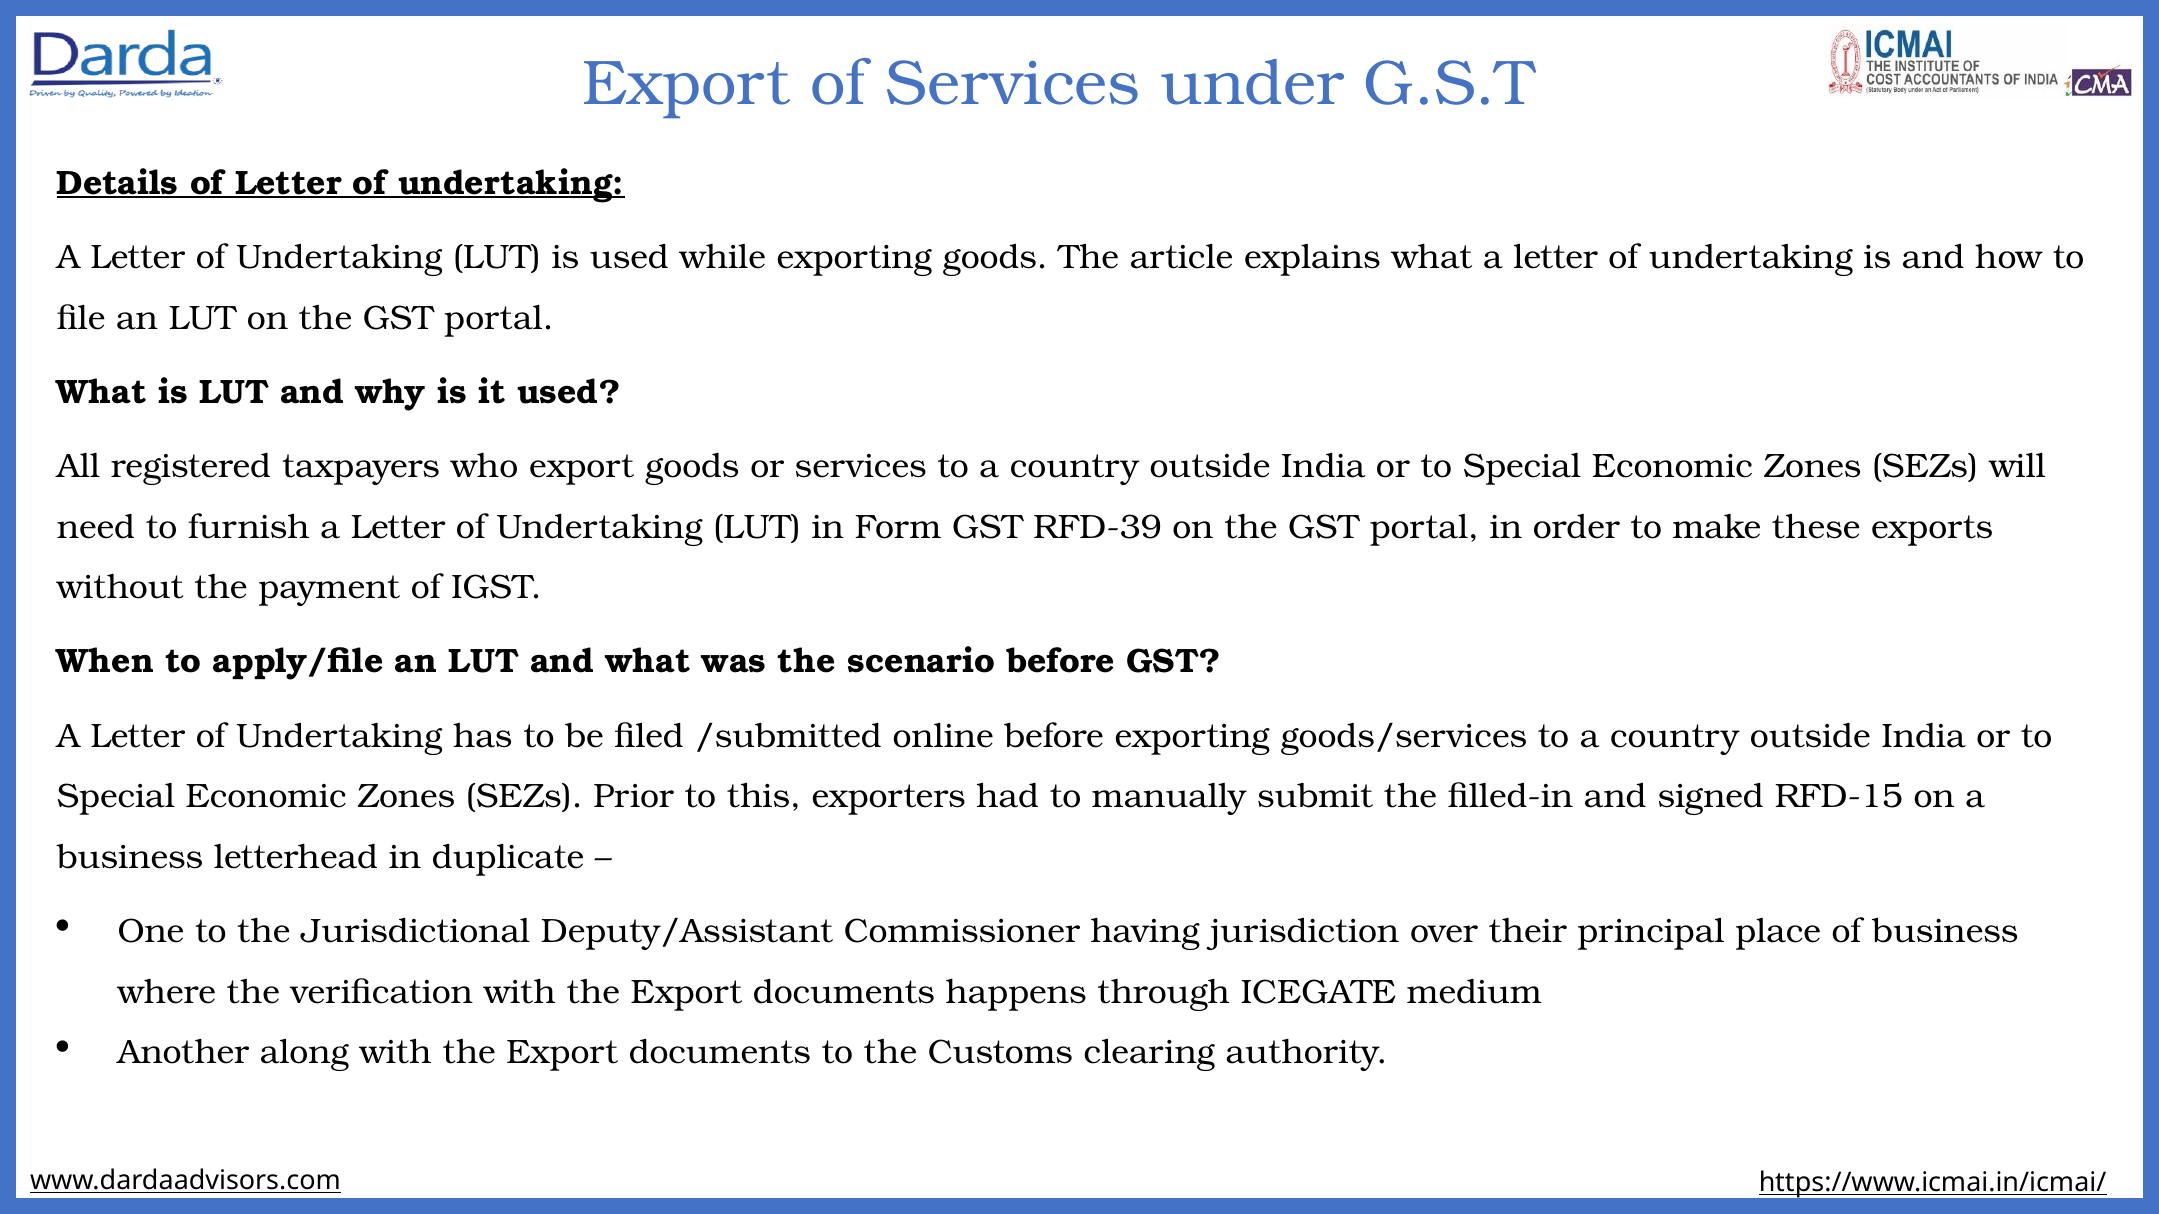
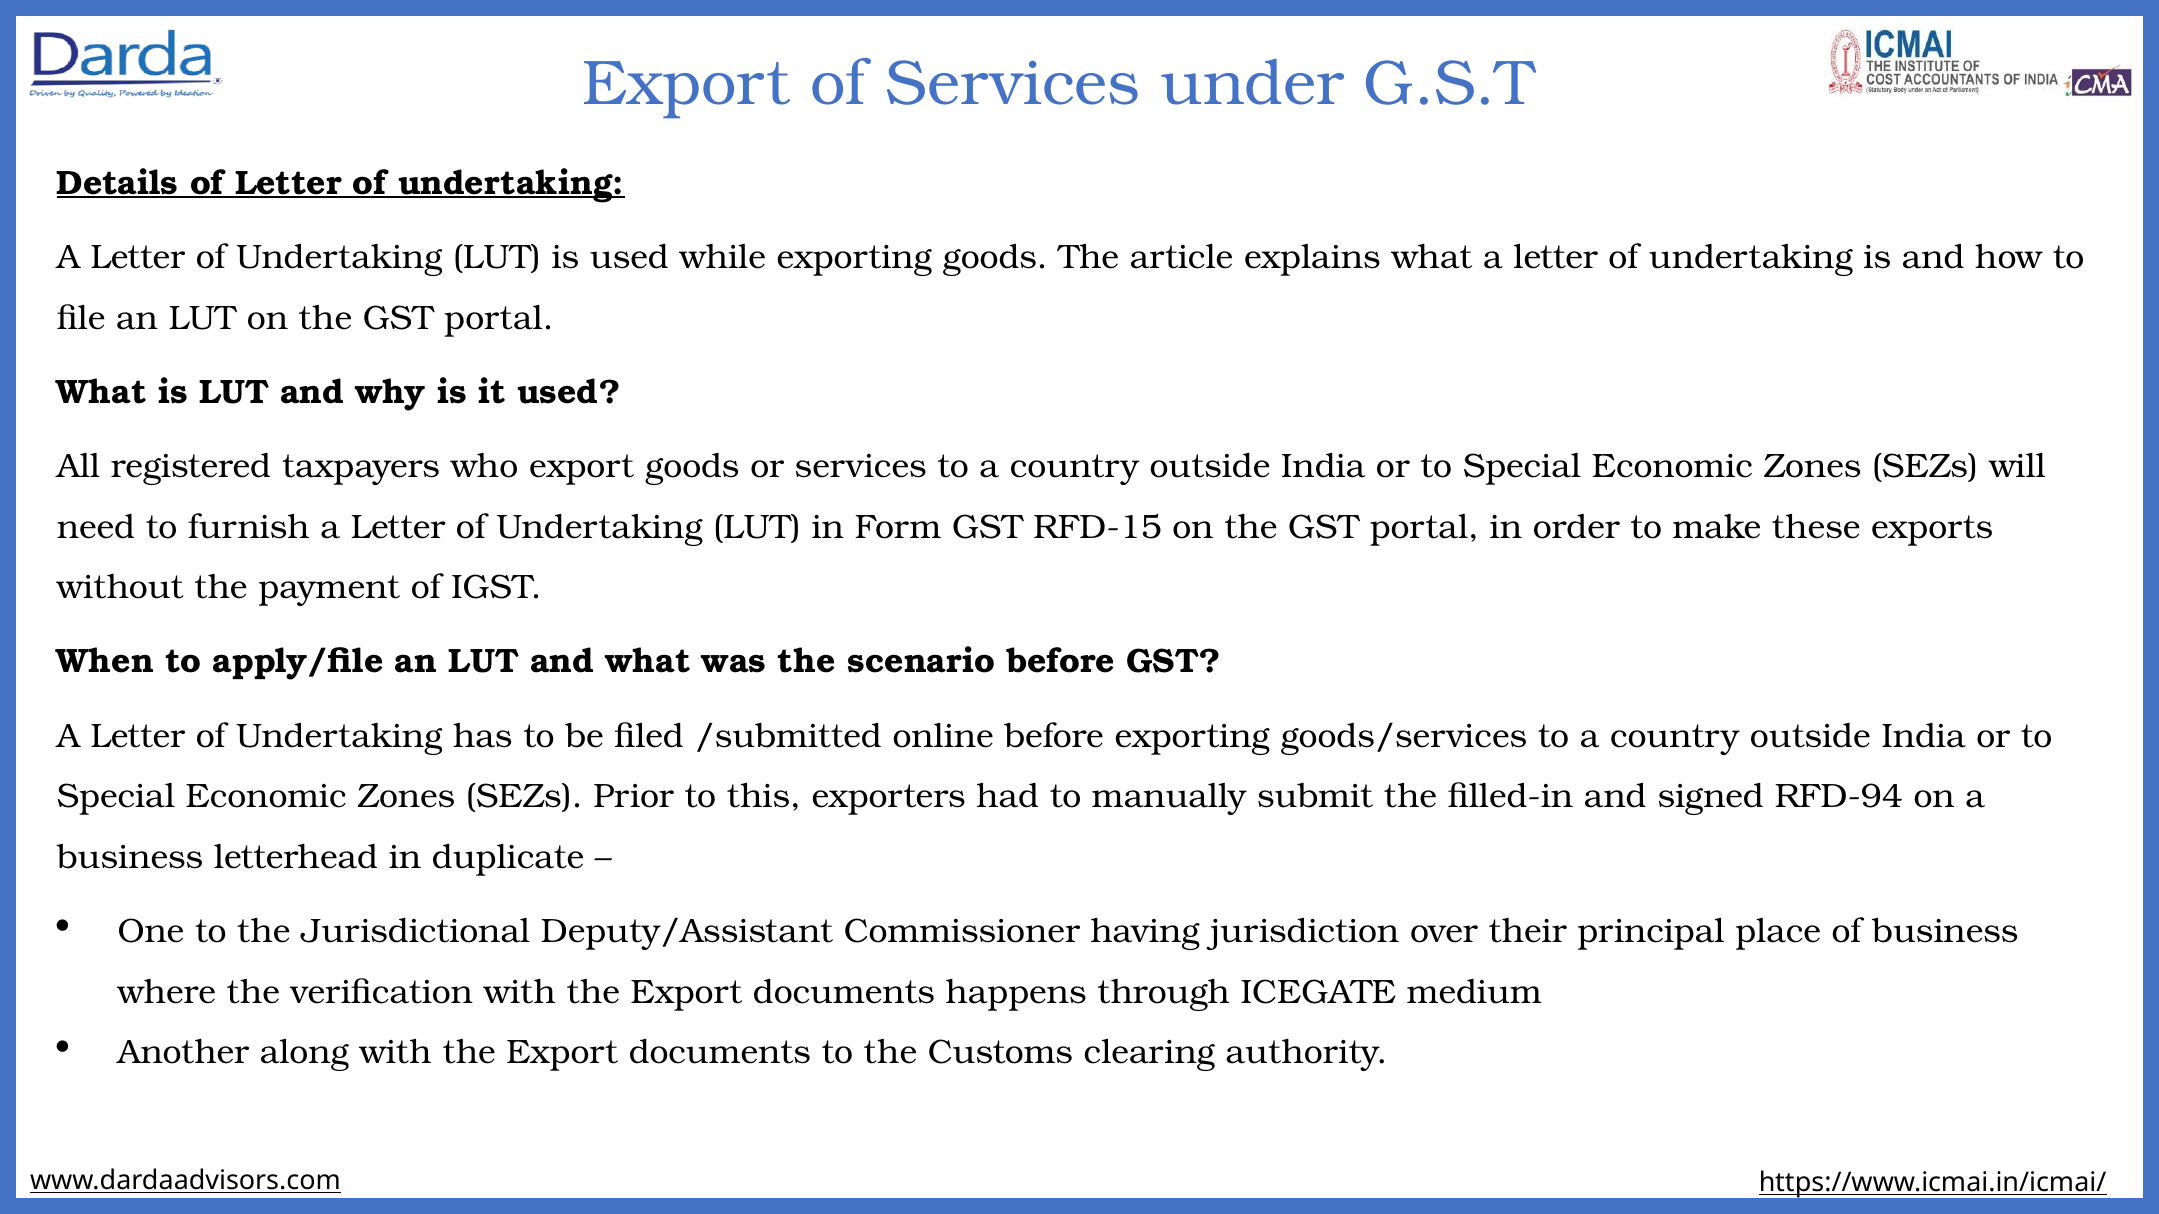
RFD-39: RFD-39 -> RFD-15 (1098, 527)
RFD-15: RFD-15 -> RFD-94 (1839, 797)
